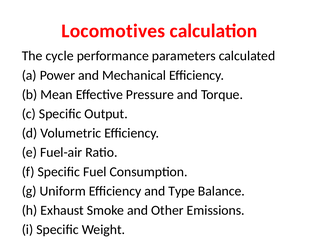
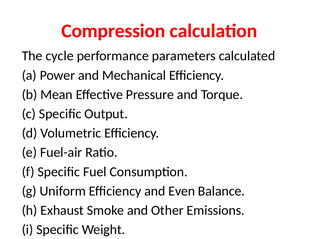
Locomotives: Locomotives -> Compression (113, 31)
Type: Type -> Even (182, 191)
